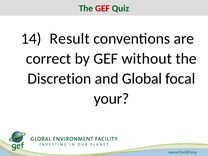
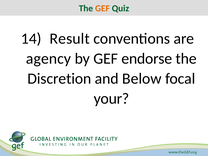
GEF colour: red -> orange (102, 8)
correct: correct -> agency (48, 59)
without: without -> endorse (147, 59)
Global: Global -> Below (142, 79)
